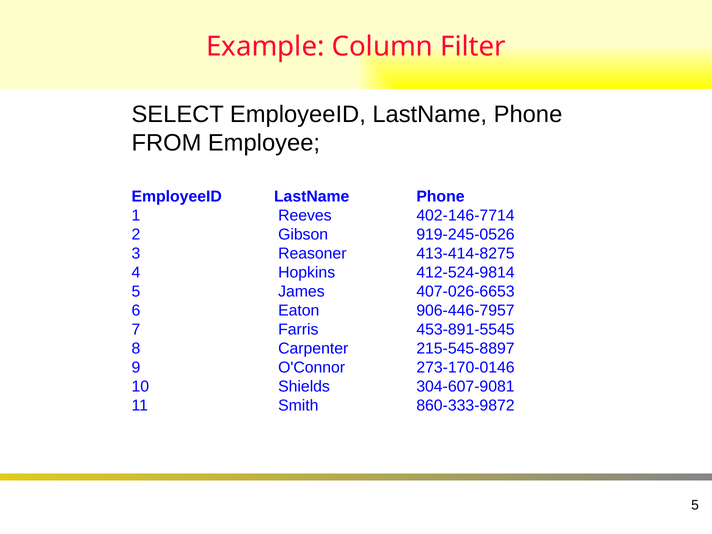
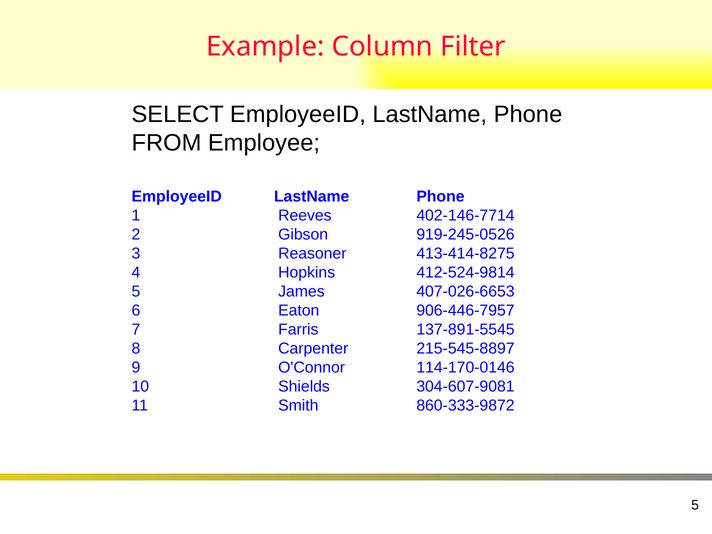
453-891-5545: 453-891-5545 -> 137-891-5545 (466, 329)
273-170-0146: 273-170-0146 -> 114-170-0146 (466, 367)
